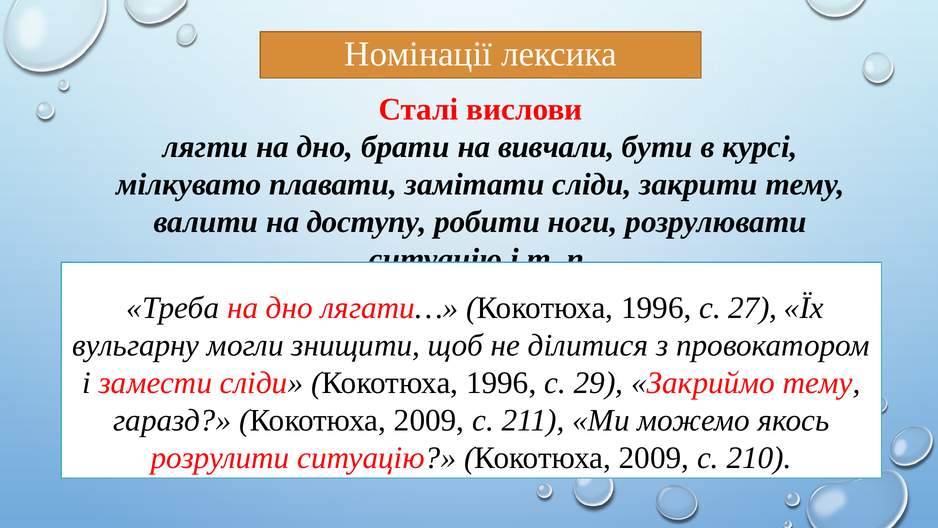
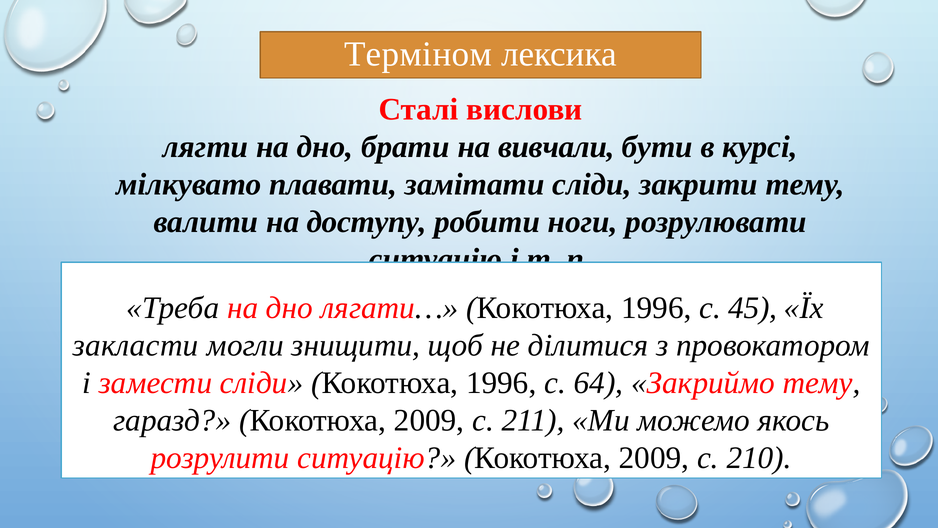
Номінації: Номінації -> Терміном (418, 54)
27: 27 -> 45 (753, 308)
вульгарну: вульгарну -> закласти (136, 345)
29: 29 -> 64 (599, 383)
